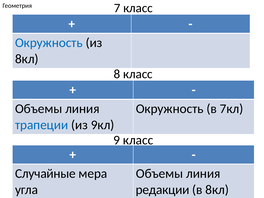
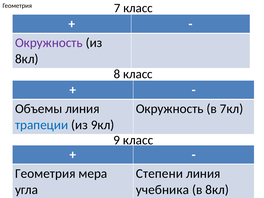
Окружность colour: blue -> purple (49, 43)
Случайные: Случайные -> Геометрия (45, 174)
Объемы: Объемы -> Степени (159, 174)
редакции: редакции -> учебника (162, 190)
